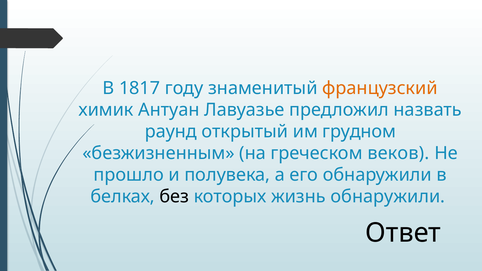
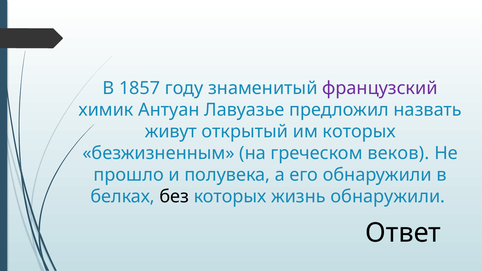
1817: 1817 -> 1857 (140, 88)
французский colour: orange -> purple (380, 88)
раунд: раунд -> живут (171, 132)
им грудном: грудном -> которых (359, 132)
